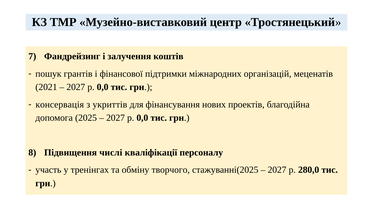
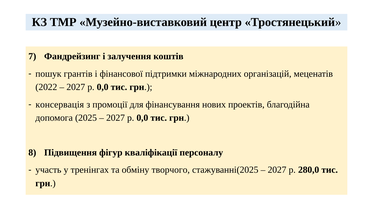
2021: 2021 -> 2022 (46, 87)
укриттів: укриттів -> промоції (110, 104)
числі: числі -> фігур (111, 152)
